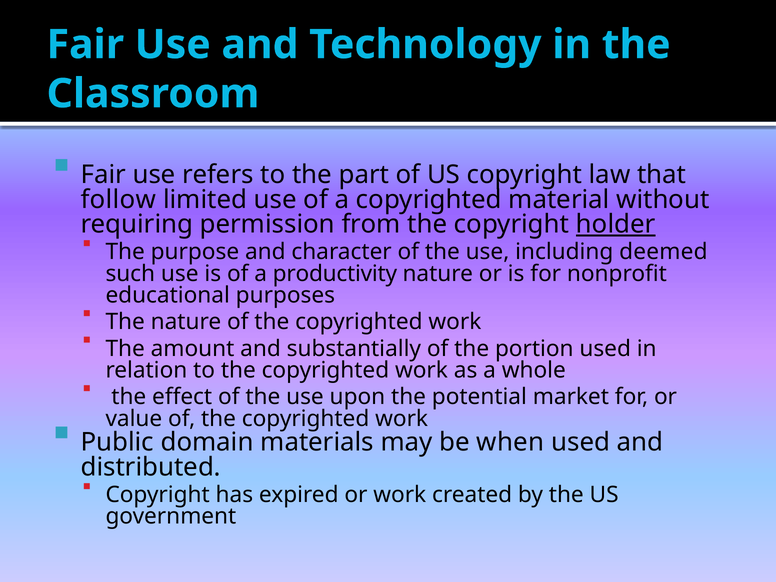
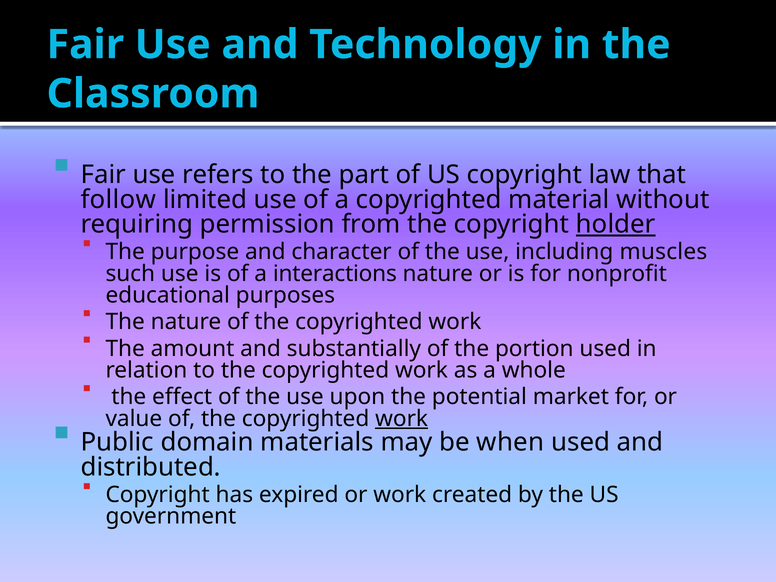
deemed: deemed -> muscles (663, 252)
productivity: productivity -> interactions (335, 274)
work underline: none -> present (402, 419)
